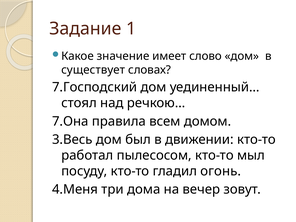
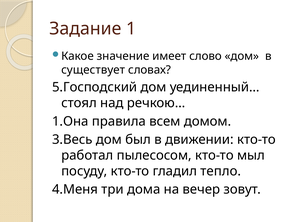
7.Господский: 7.Господский -> 5.Господский (95, 87)
7.Она: 7.Она -> 1.Она (70, 121)
огонь: огонь -> тепло (221, 171)
